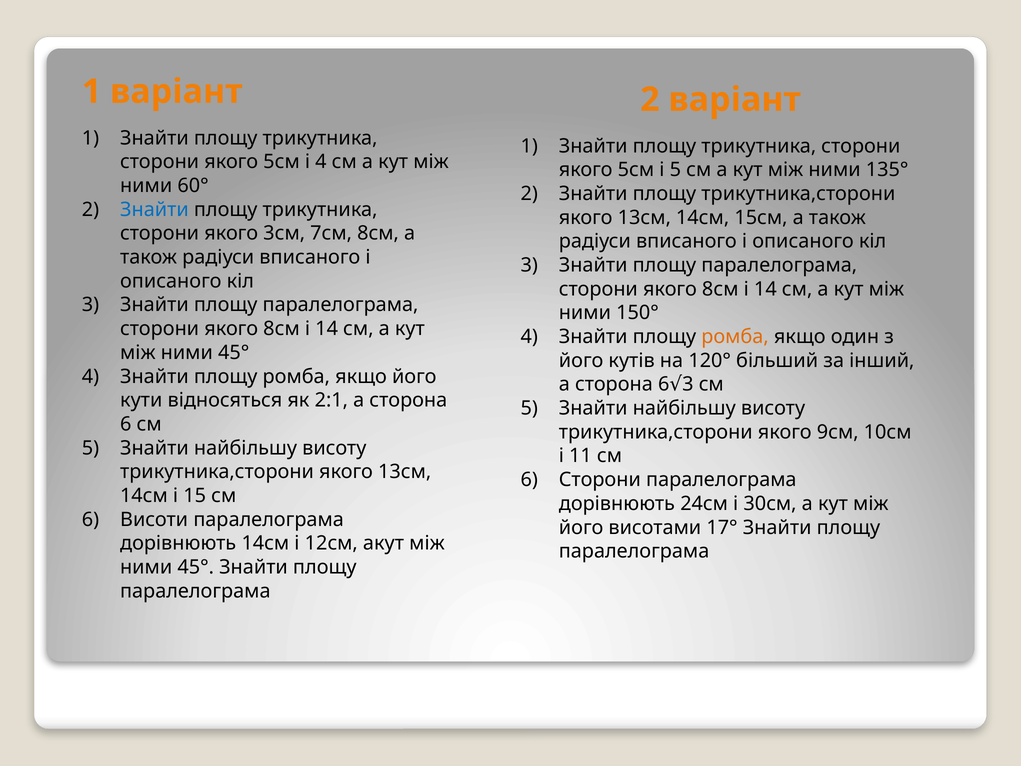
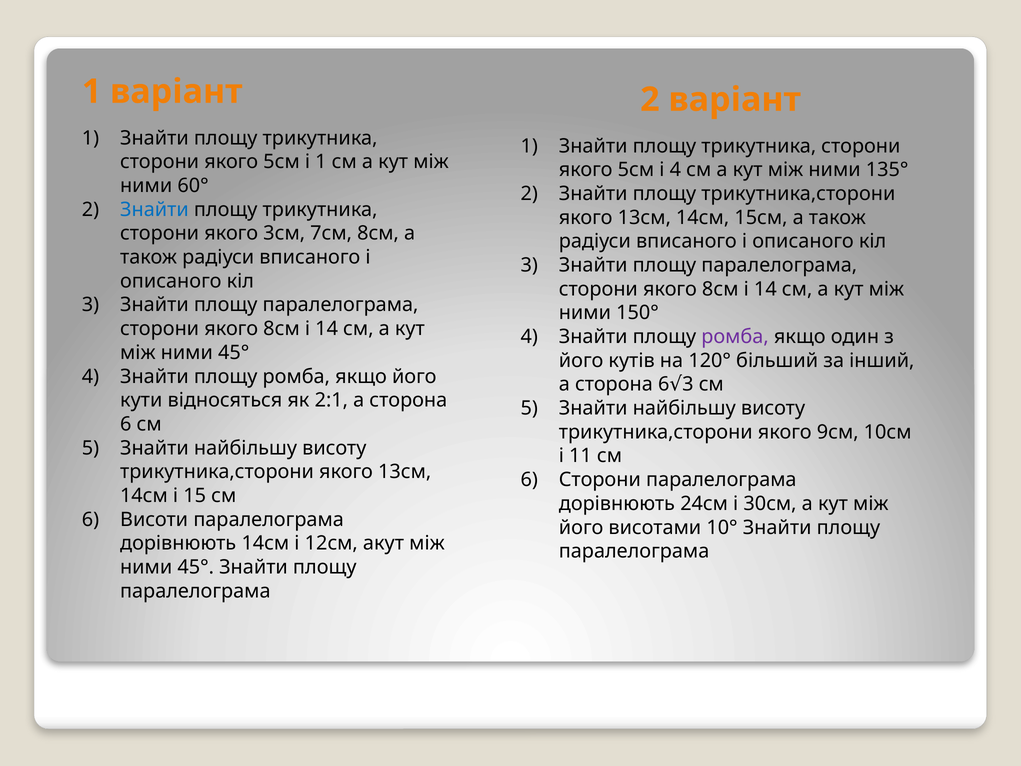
і 4: 4 -> 1 (321, 162)
і 5: 5 -> 4 (675, 170)
ромба colour: orange -> purple (735, 337)
17°: 17° -> 10° (722, 527)
